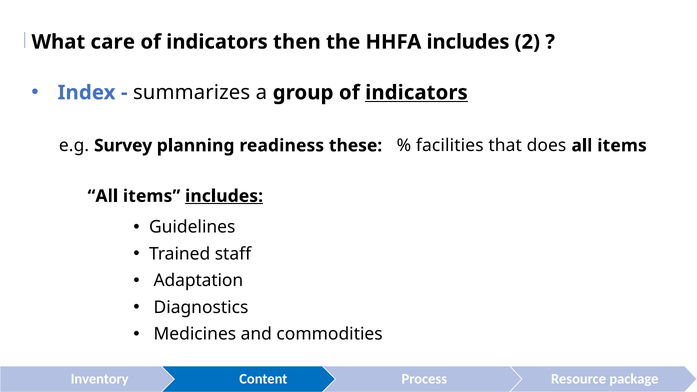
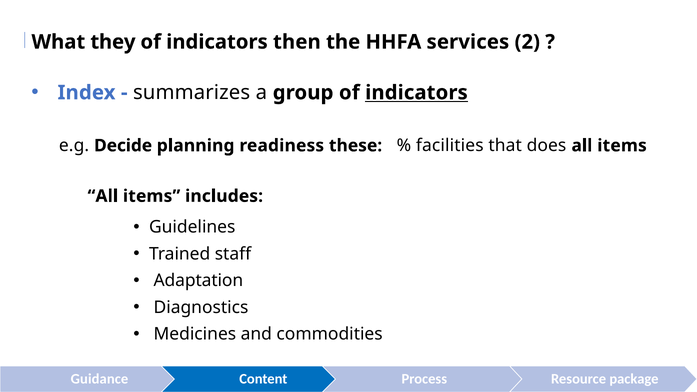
care: care -> they (113, 42)
HHFA includes: includes -> services (468, 42)
Survey: Survey -> Decide (123, 146)
includes underline: present -> none (224, 196)
Inventory: Inventory -> Guidance (100, 379)
